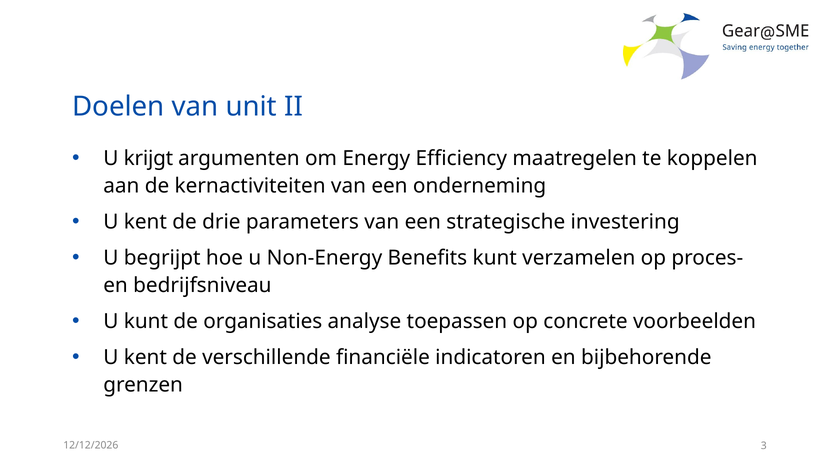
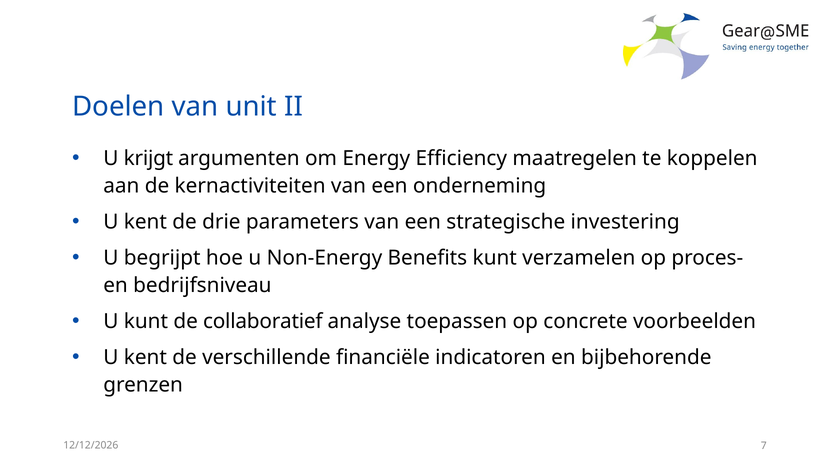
organisaties: organisaties -> collaboratief (263, 321)
3: 3 -> 7 (764, 446)
